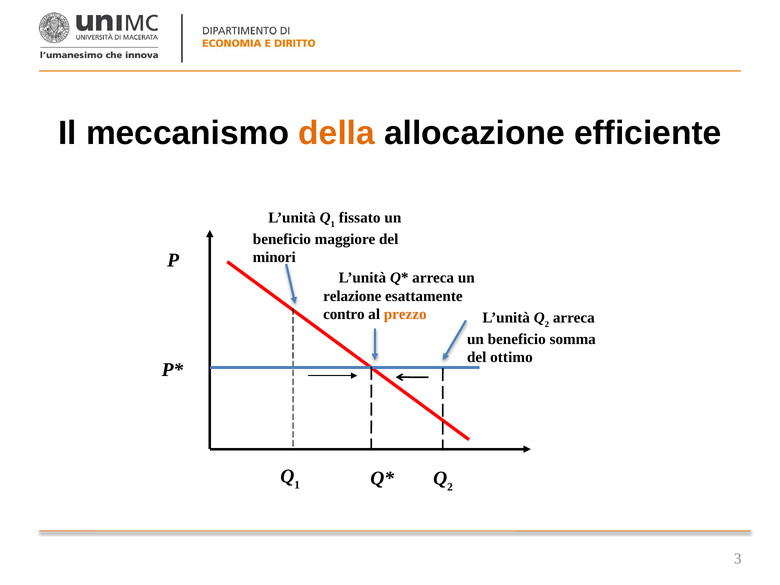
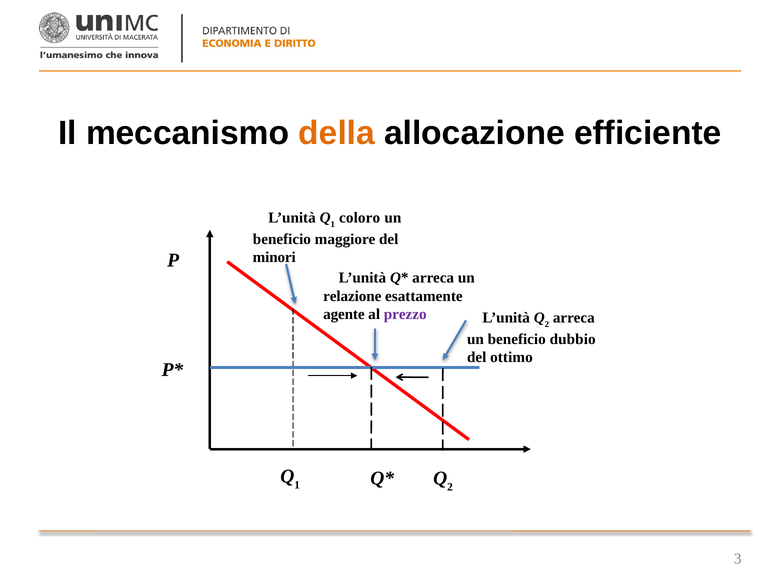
fissato: fissato -> coloro (360, 218)
contro: contro -> agente (344, 314)
prezzo colour: orange -> purple (405, 314)
somma: somma -> dubbio (573, 339)
